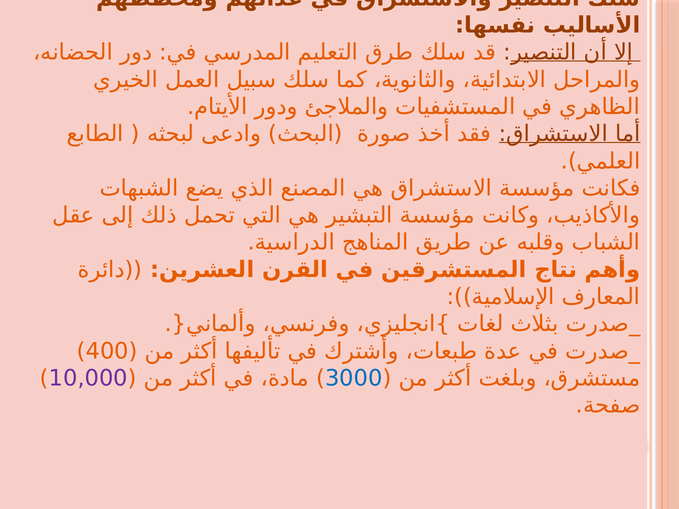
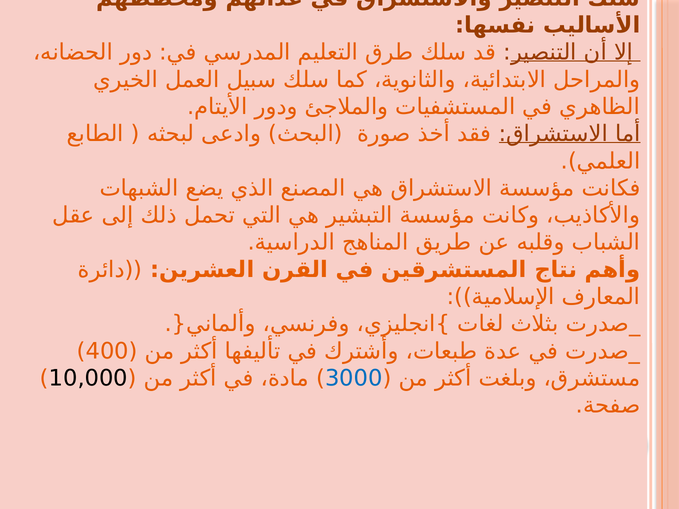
10,000 colour: purple -> black (88, 378)
